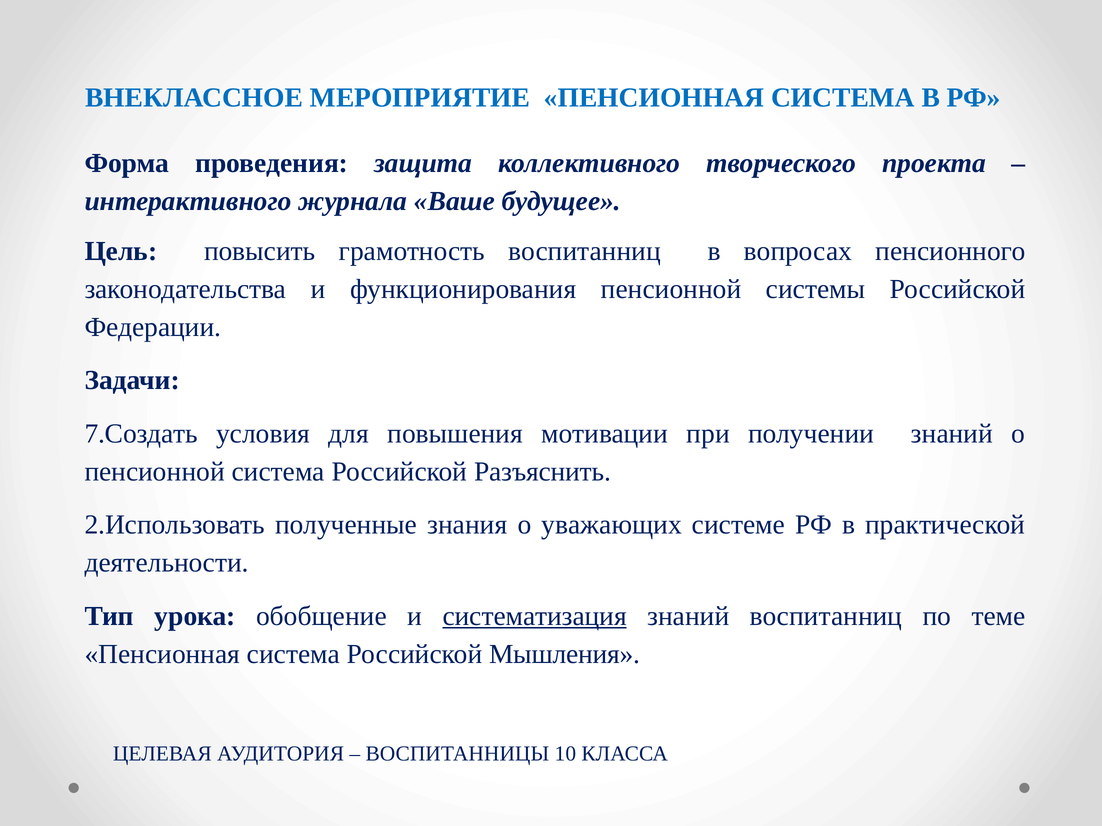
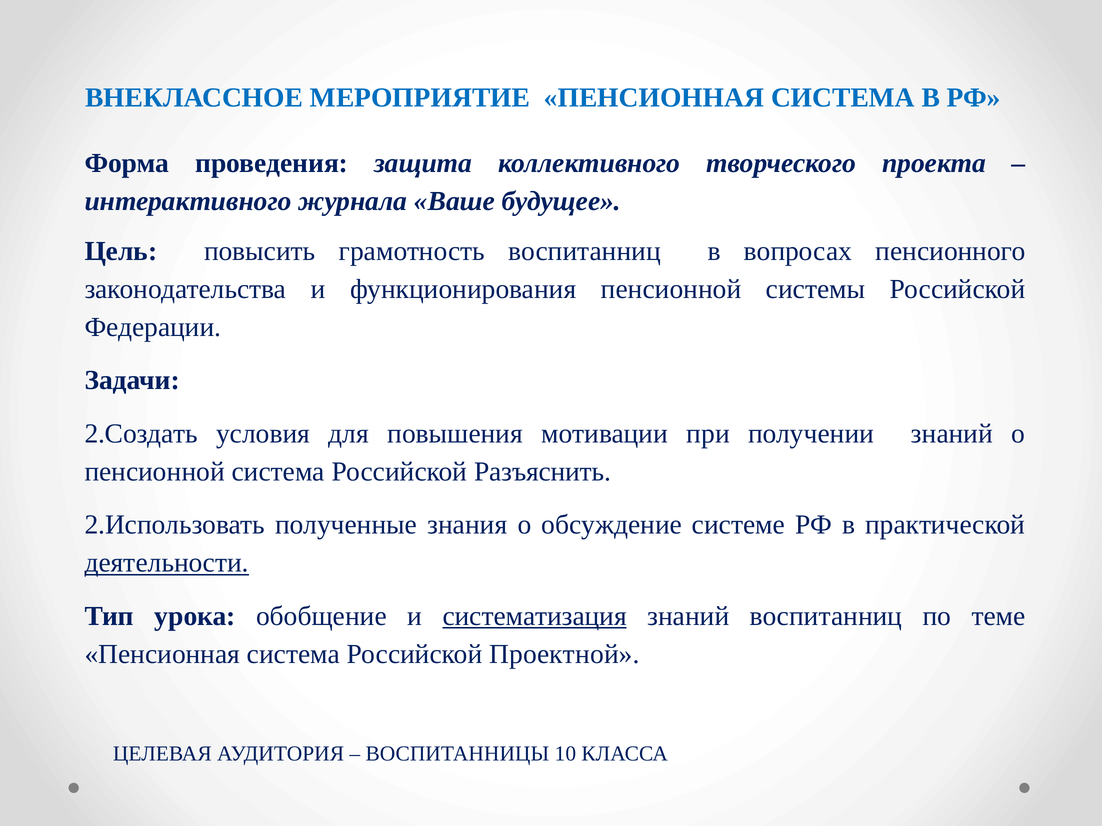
7.Создать: 7.Создать -> 2.Создать (141, 434)
уважающих: уважающих -> обсуждение (612, 525)
деятельности underline: none -> present (167, 563)
Мышления: Мышления -> Проектной (564, 654)
